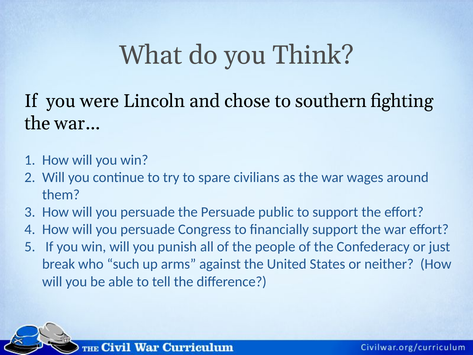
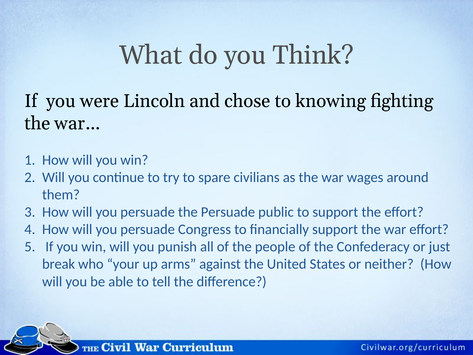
southern: southern -> knowing (331, 101)
such: such -> your (123, 264)
